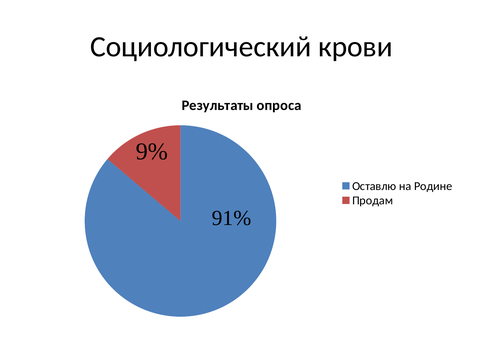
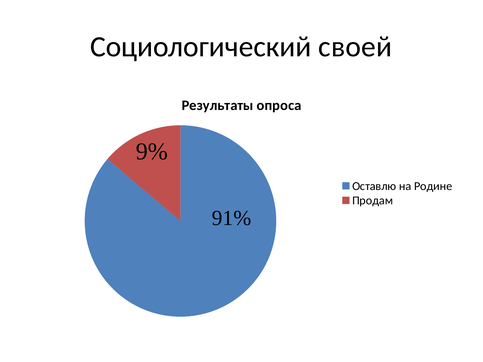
крови: крови -> своей (355, 47)
